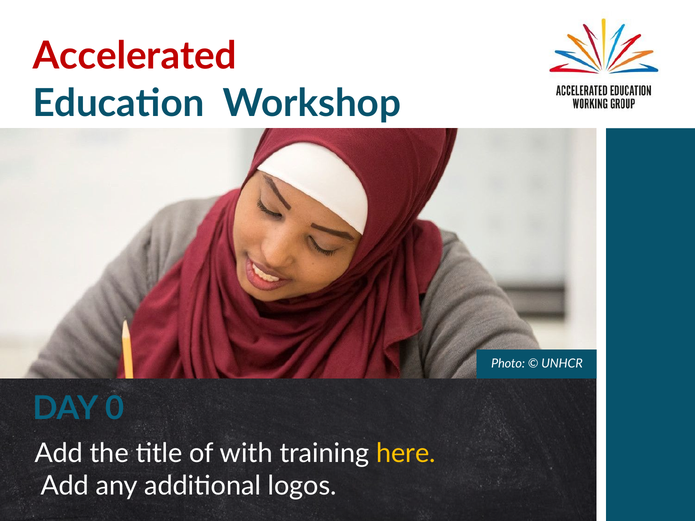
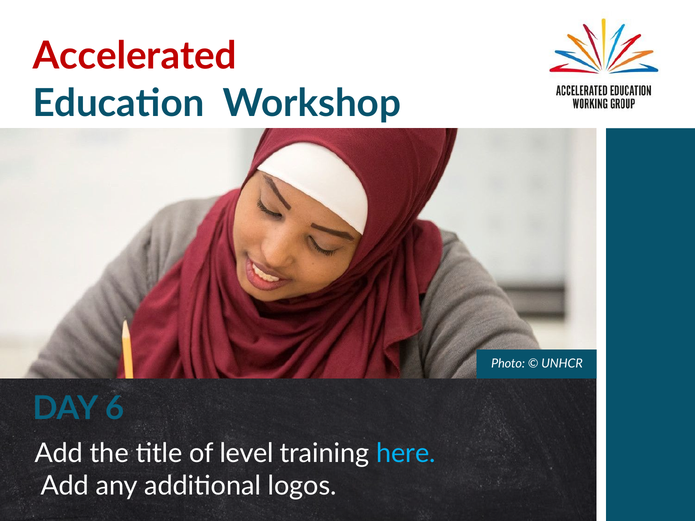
0: 0 -> 6 (115, 408)
with: with -> level (247, 454)
here colour: yellow -> light blue (406, 454)
